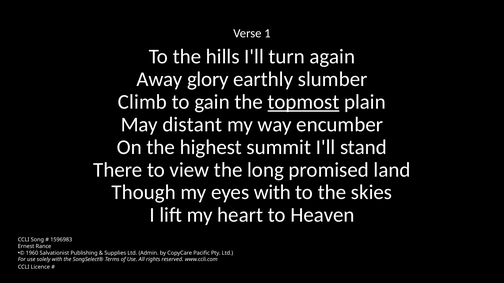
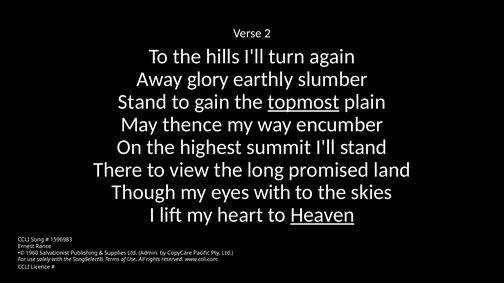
1: 1 -> 2 (268, 33)
Climb: Climb -> Stand (142, 102)
distant: distant -> thence (192, 125)
Heaven underline: none -> present (322, 215)
